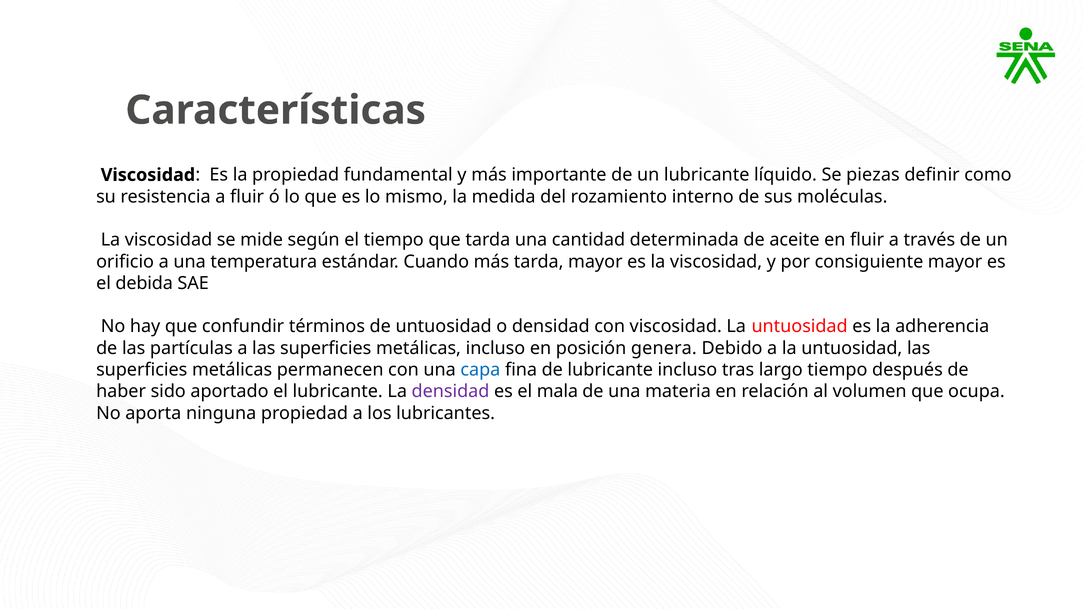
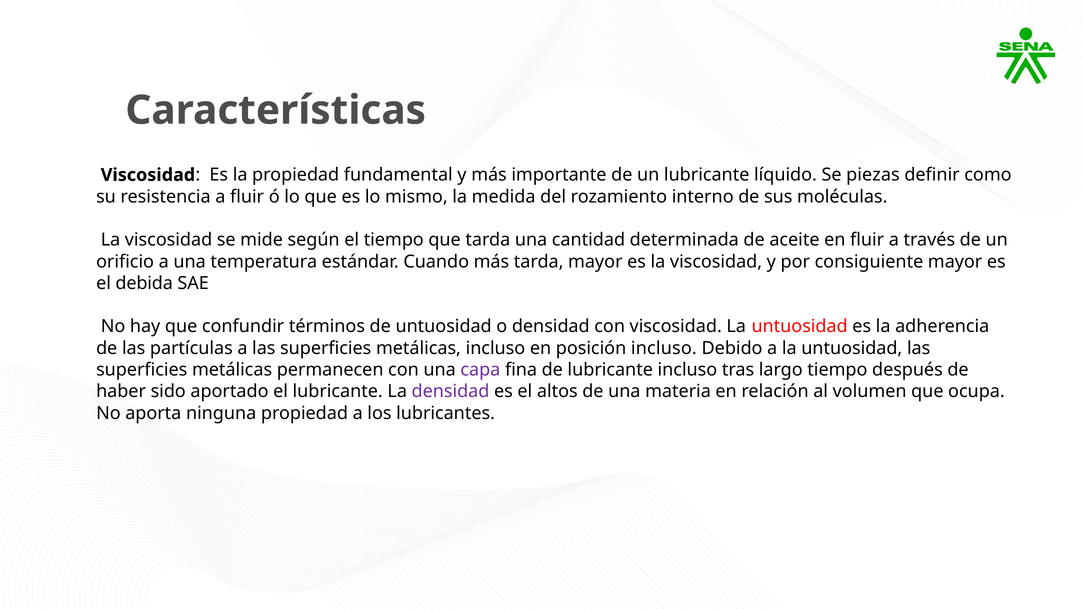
posición genera: genera -> incluso (664, 348)
capa colour: blue -> purple (480, 370)
mala: mala -> altos (557, 392)
